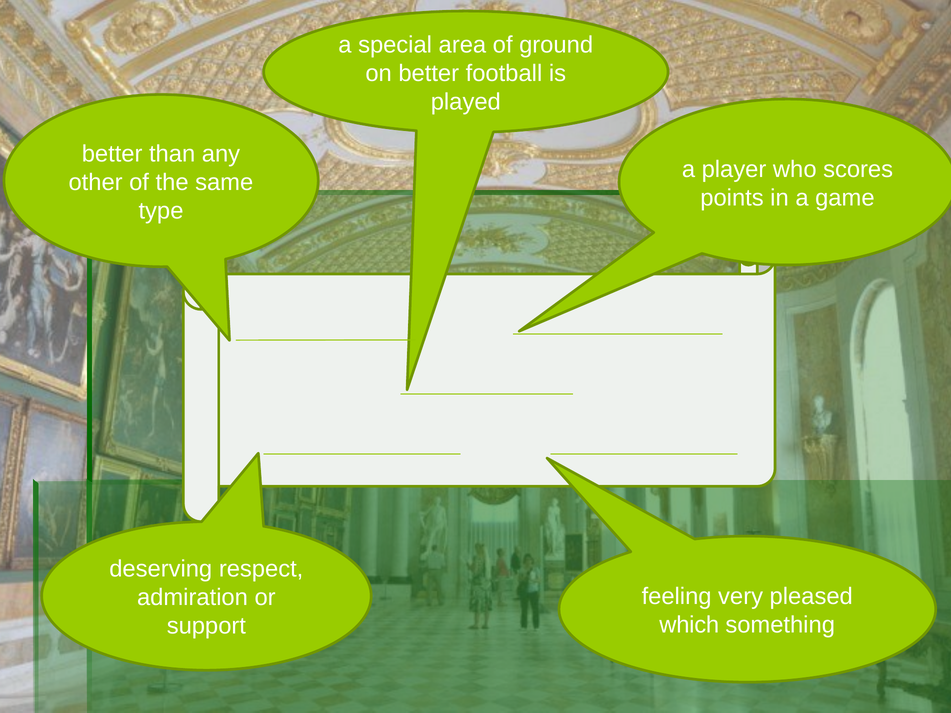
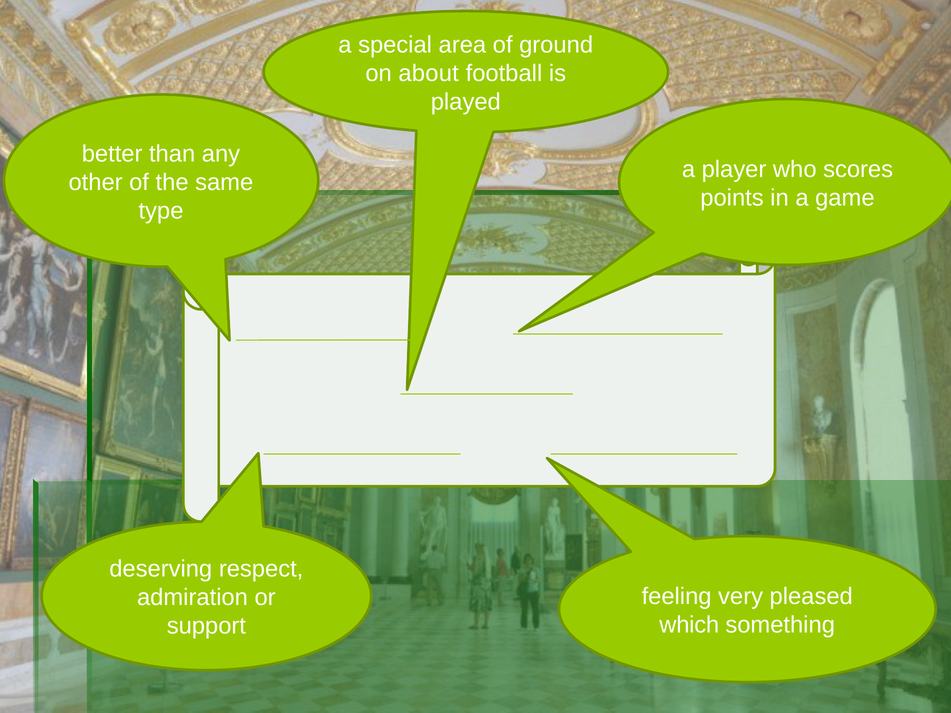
on better: better -> about (429, 73)
